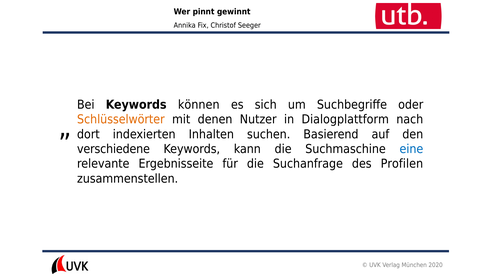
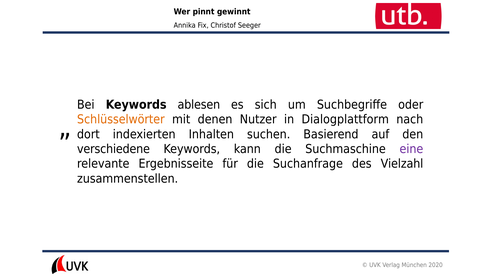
können: können -> ablesen (199, 105)
eine colour: blue -> purple (411, 149)
Profilen: Profilen -> Vielzahl (402, 164)
